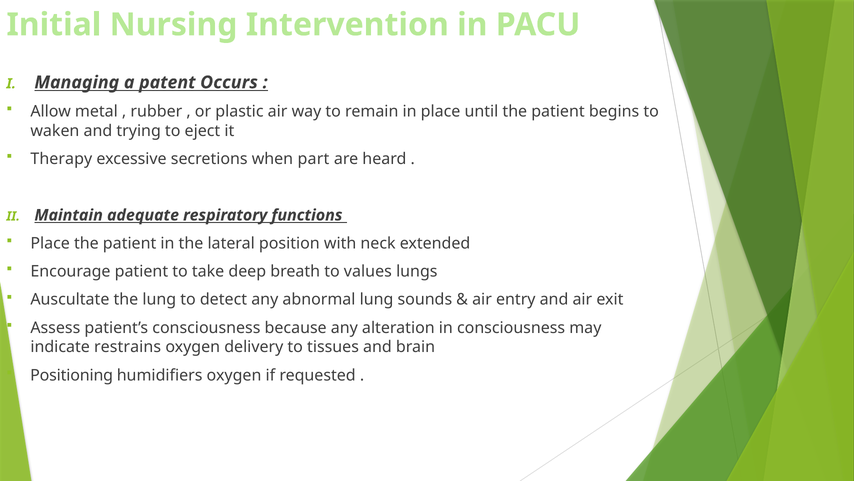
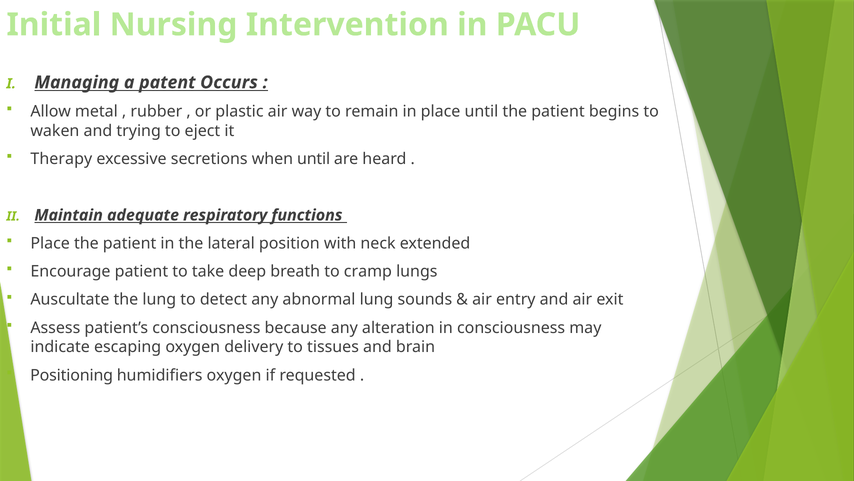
when part: part -> until (314, 159)
values: values -> cramp (368, 271)
restrains: restrains -> escaping (128, 347)
